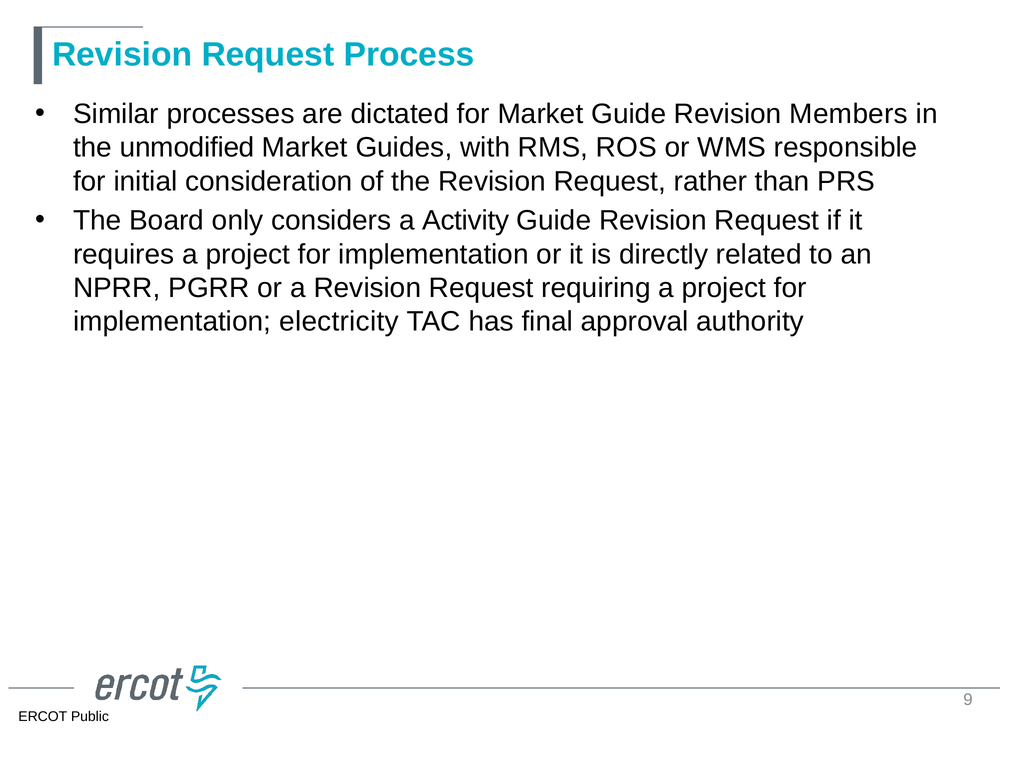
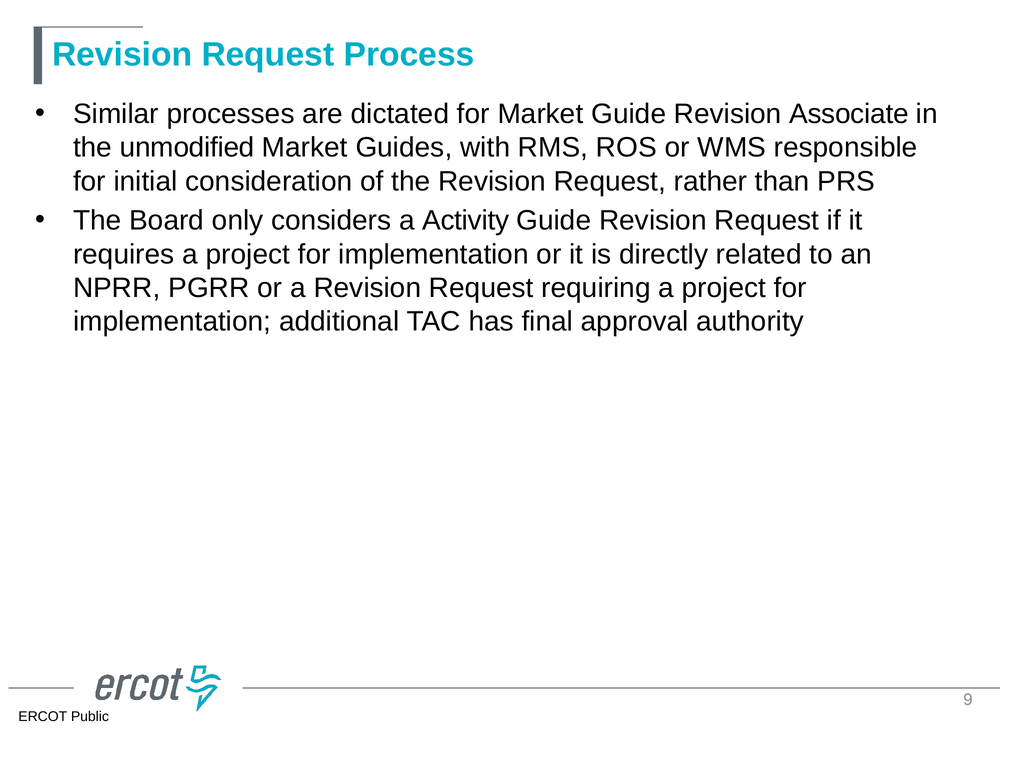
Members: Members -> Associate (849, 114)
electricity: electricity -> additional (339, 321)
